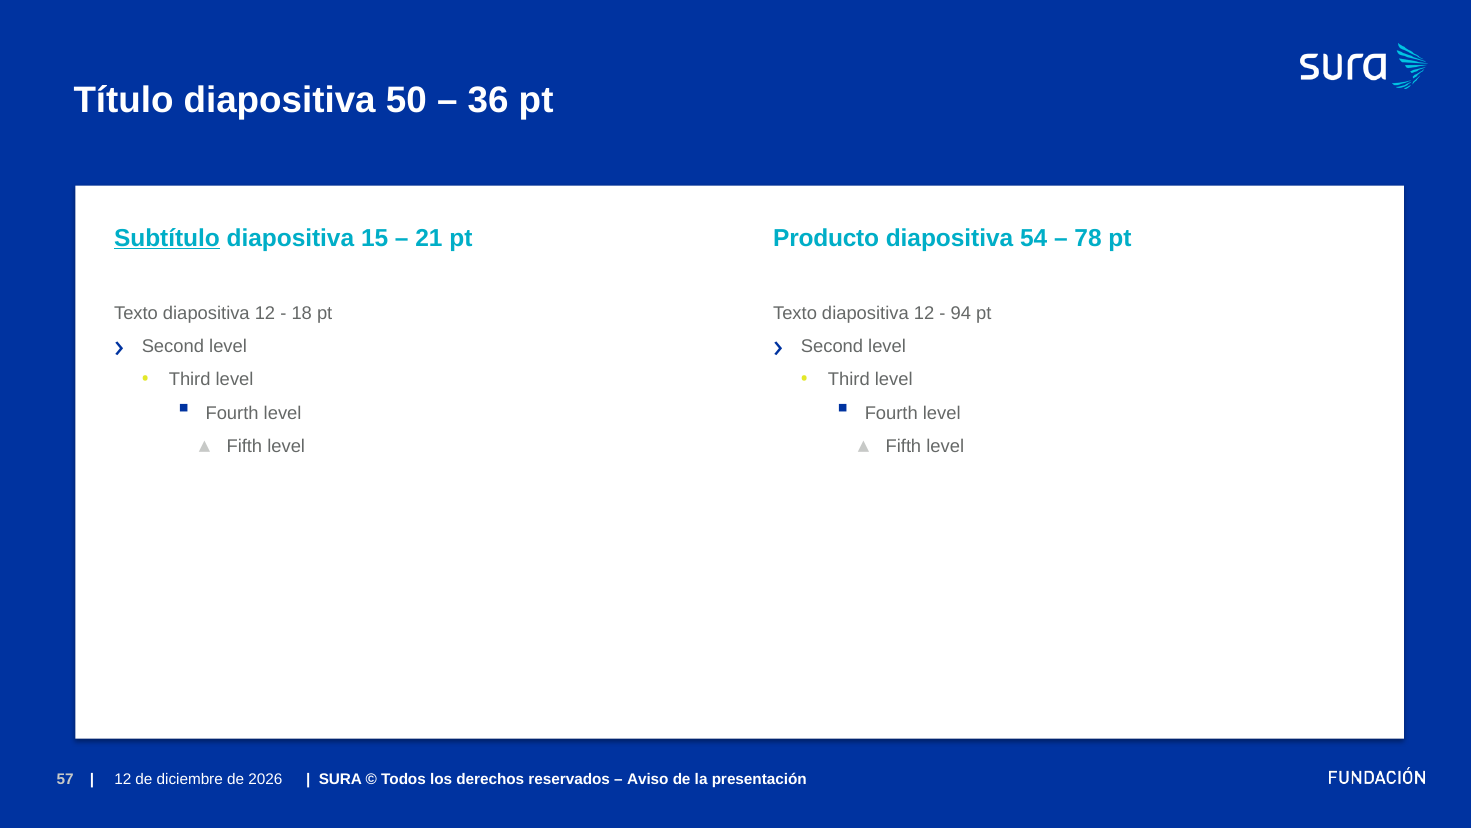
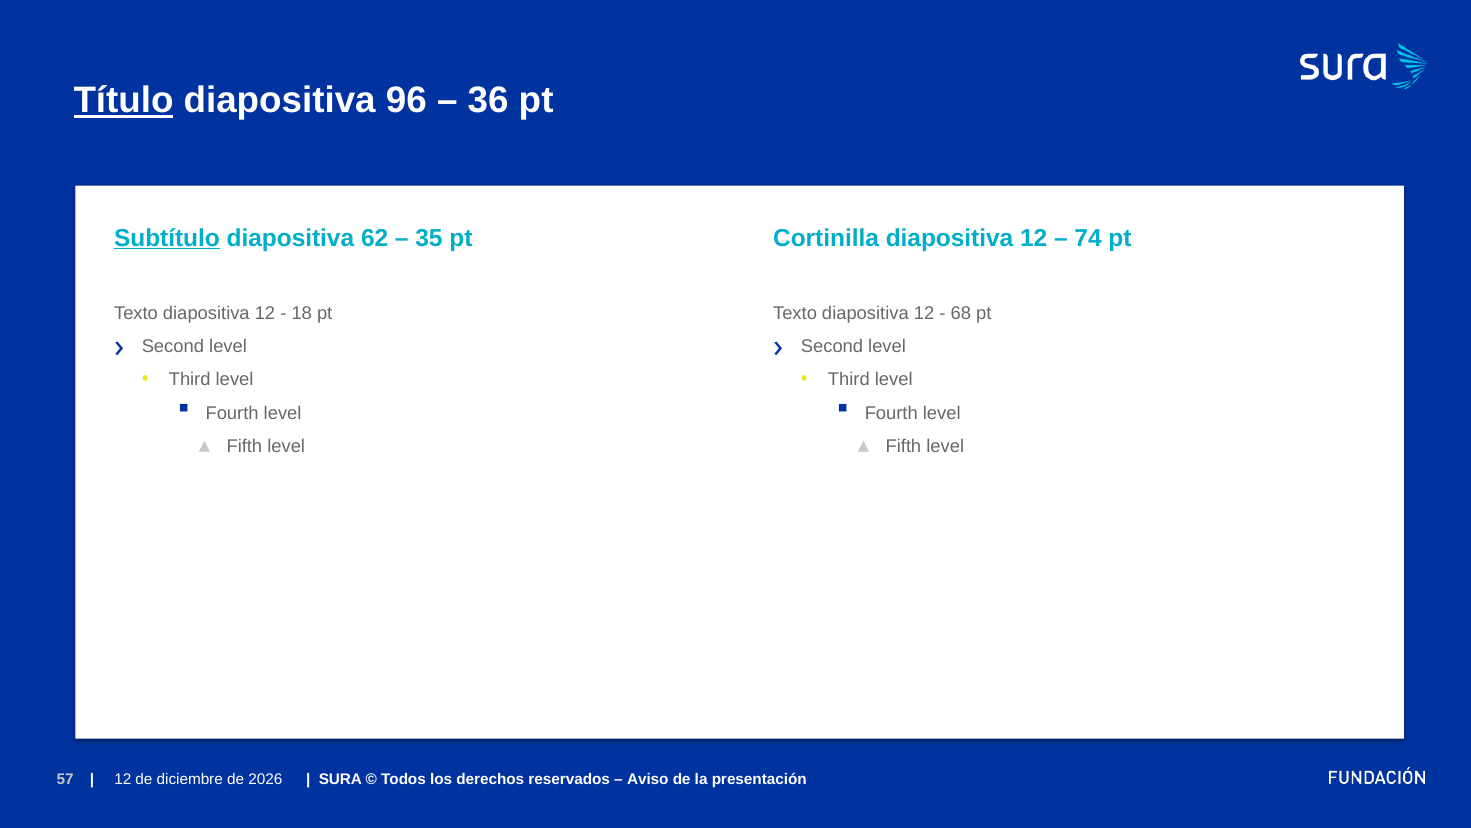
Título underline: none -> present (124, 101)
50: 50 -> 96 (406, 101)
15: 15 -> 62 (375, 238)
21: 21 -> 35 (429, 238)
Producto: Producto -> Cortinilla (826, 238)
54: 54 -> 12 (1034, 238)
78: 78 -> 74 (1088, 238)
94: 94 -> 68 (961, 313)
